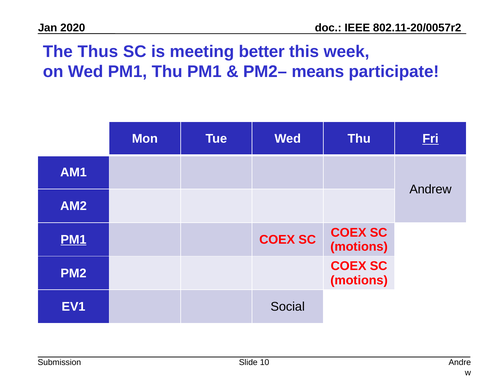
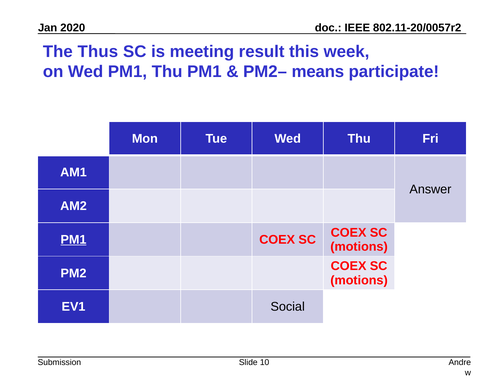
better: better -> result (262, 52)
Fri underline: present -> none (430, 139)
Andrew: Andrew -> Answer (430, 189)
